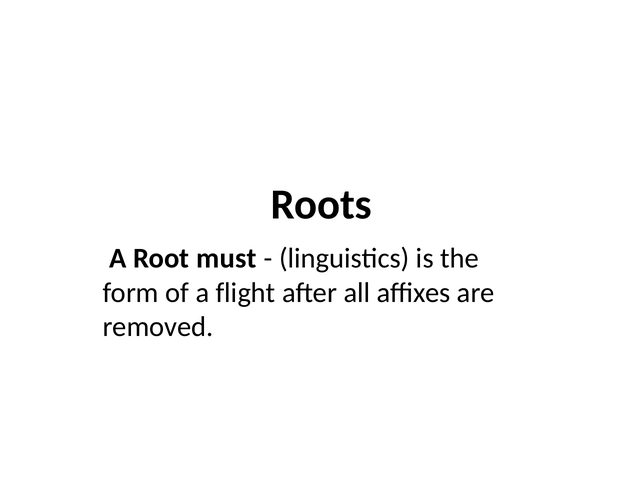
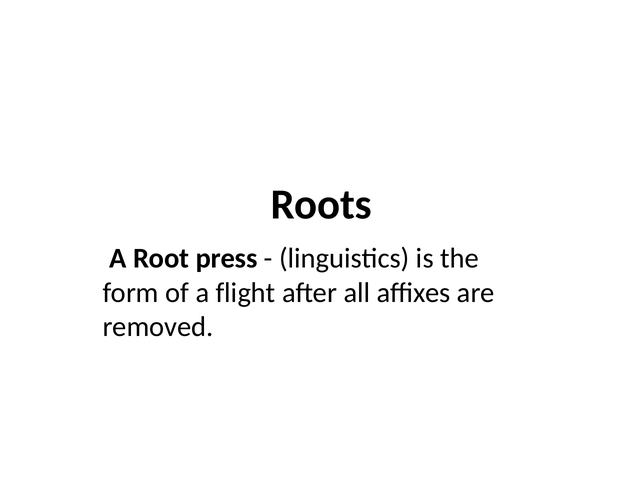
must: must -> press (227, 258)
